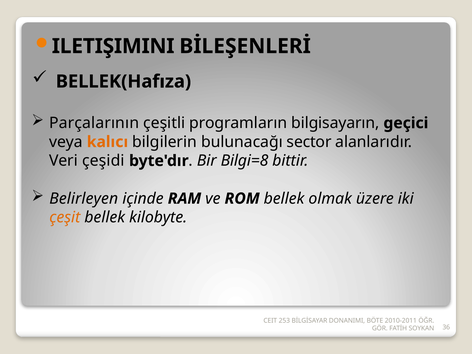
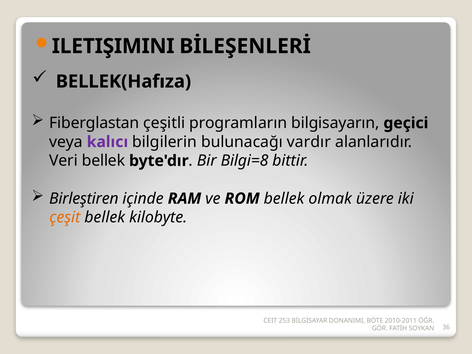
Parçalarının: Parçalarının -> Fiberglastan (94, 123)
kalıcı colour: orange -> purple (107, 142)
sector: sector -> vardır (309, 142)
Veri çeşidi: çeşidi -> bellek (104, 161)
Belirleyen: Belirleyen -> Birleştiren (84, 199)
